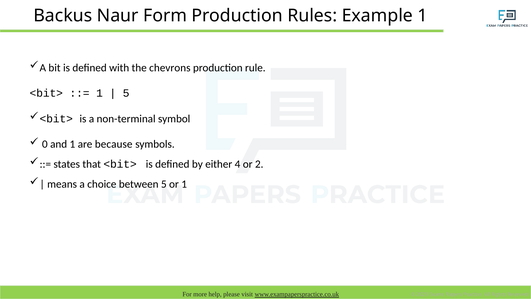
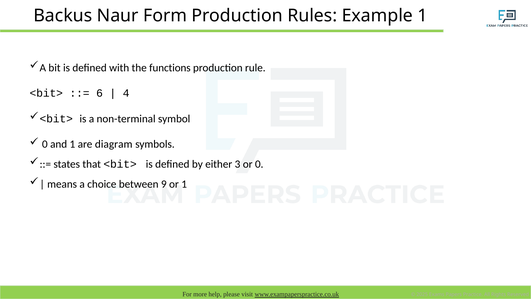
chevrons: chevrons -> functions (170, 68)
1: 1 -> 6 (100, 93)
5: 5 -> 4 (126, 93)
because: because -> diagram (114, 144)
4: 4 -> 3 (237, 164)
or 2: 2 -> 0 (259, 164)
between 5: 5 -> 9 (164, 184)
